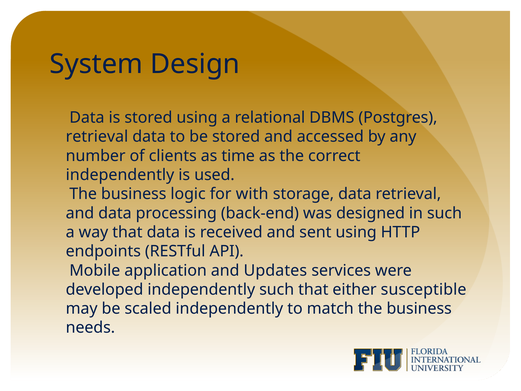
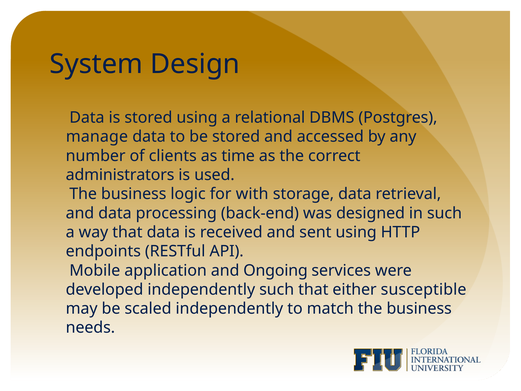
retrieval: retrieval -> manage (97, 137)
independently: independently -> administrators (120, 175)
Updates: Updates -> Ongoing (276, 270)
